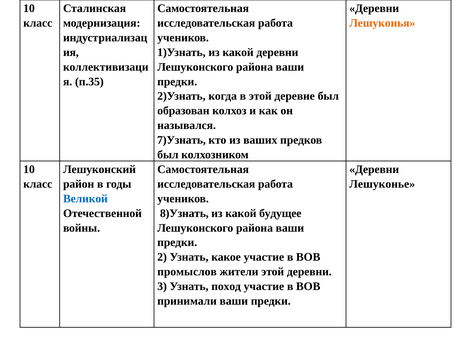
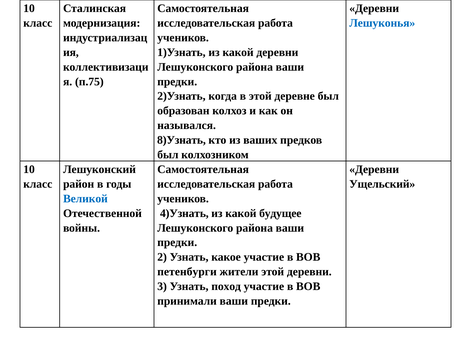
Лешуконья colour: orange -> blue (382, 23)
п.35: п.35 -> п.75 (89, 82)
7)Узнать: 7)Узнать -> 8)Узнать (181, 140)
Лешуконье: Лешуконье -> Ущельский (382, 184)
8)Узнать: 8)Узнать -> 4)Узнать (184, 213)
промыслов: промыслов -> петенбурги (187, 272)
